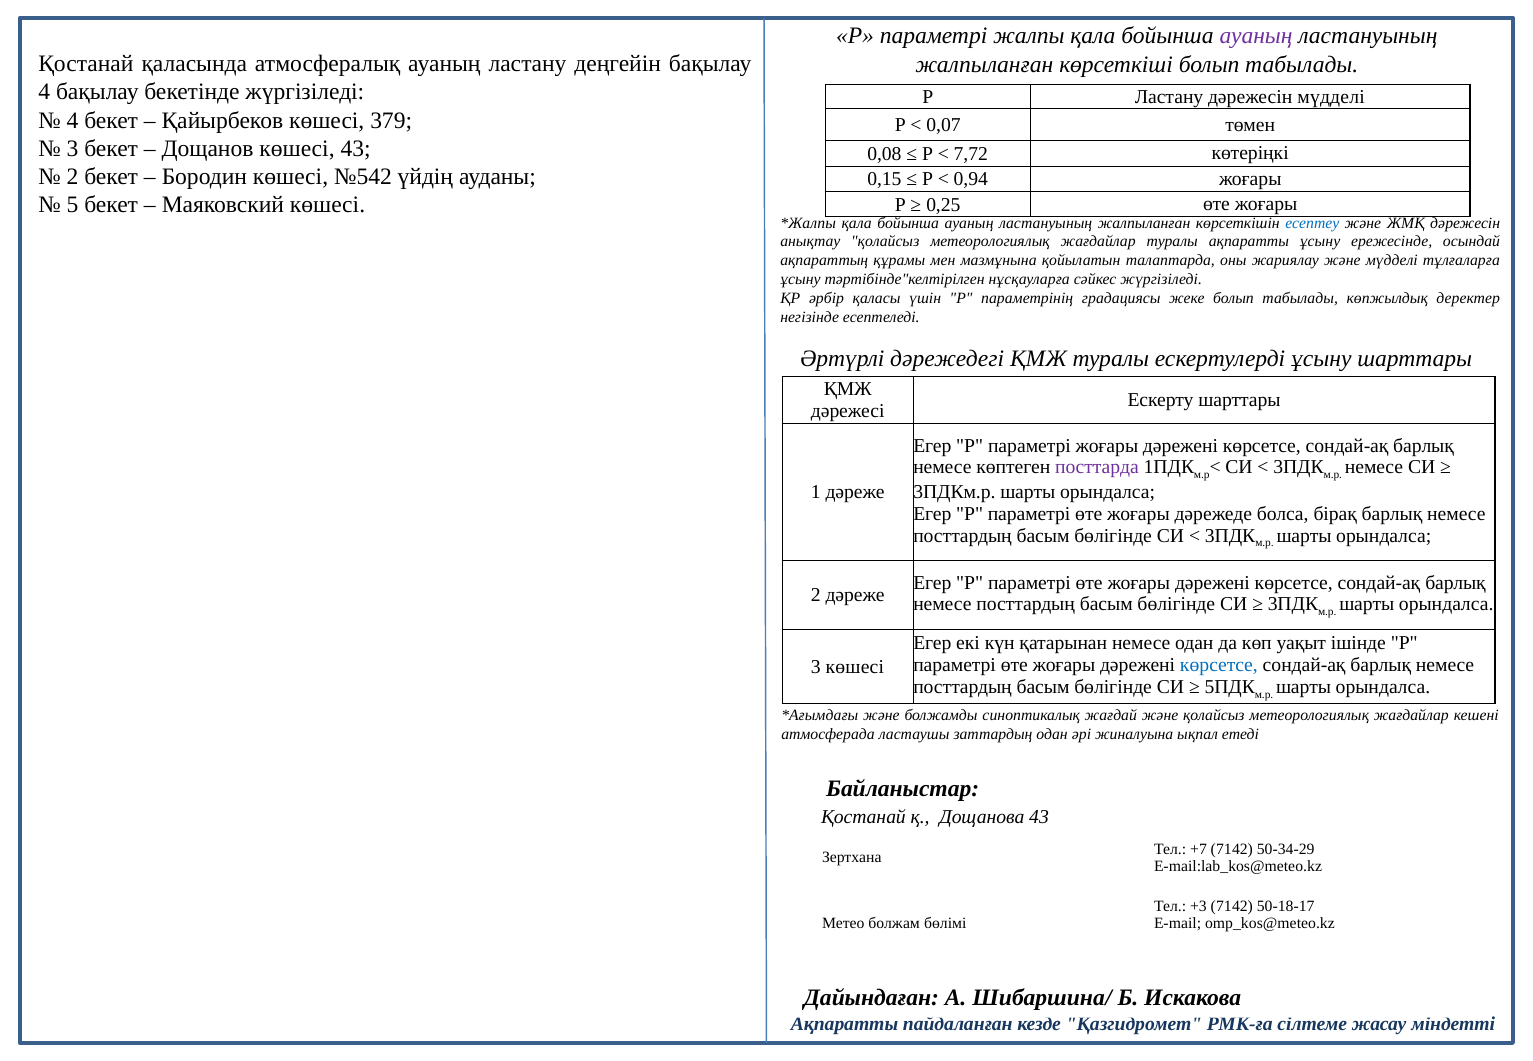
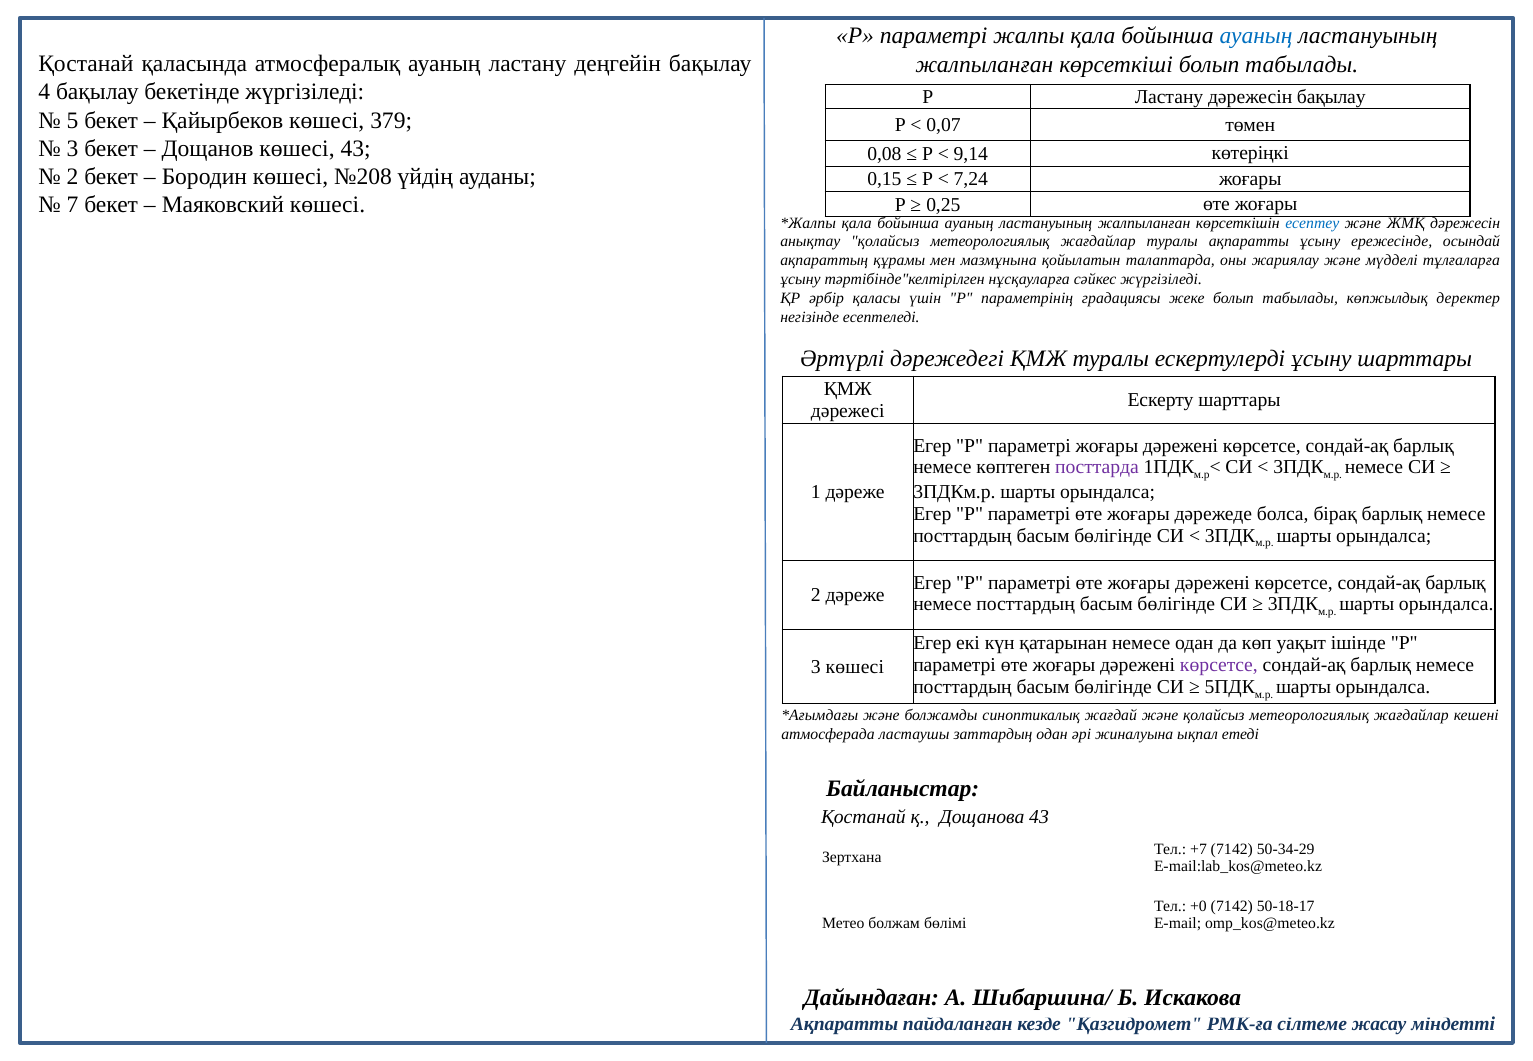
ауаның colour: purple -> blue (1256, 36)
дәрежесін мүдделі: мүдделі -> бақылау (1331, 97)
4: 4 -> 5 (73, 120)
7,72: 7,72 -> 9,14 (971, 154)
№542: №542 -> №208 (363, 177)
0,94: 0,94 -> 7,24 (971, 180)
5: 5 -> 7 (73, 205)
көрсетсе colour: blue -> purple (1219, 665)
+3: +3 -> +0 (1198, 906)
